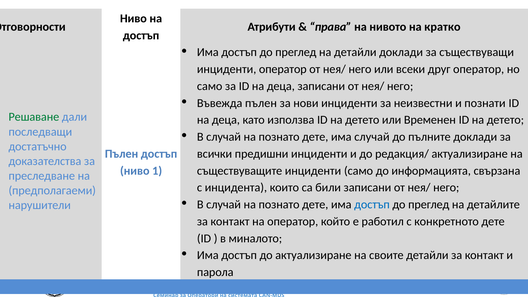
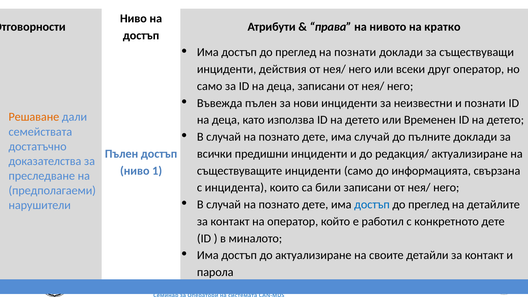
на детайли: детайли -> познати (355, 52)
инциденти оператор: оператор -> действия (283, 69)
Решаване colour: green -> orange (34, 117)
последващи: последващи -> семействата (40, 132)
